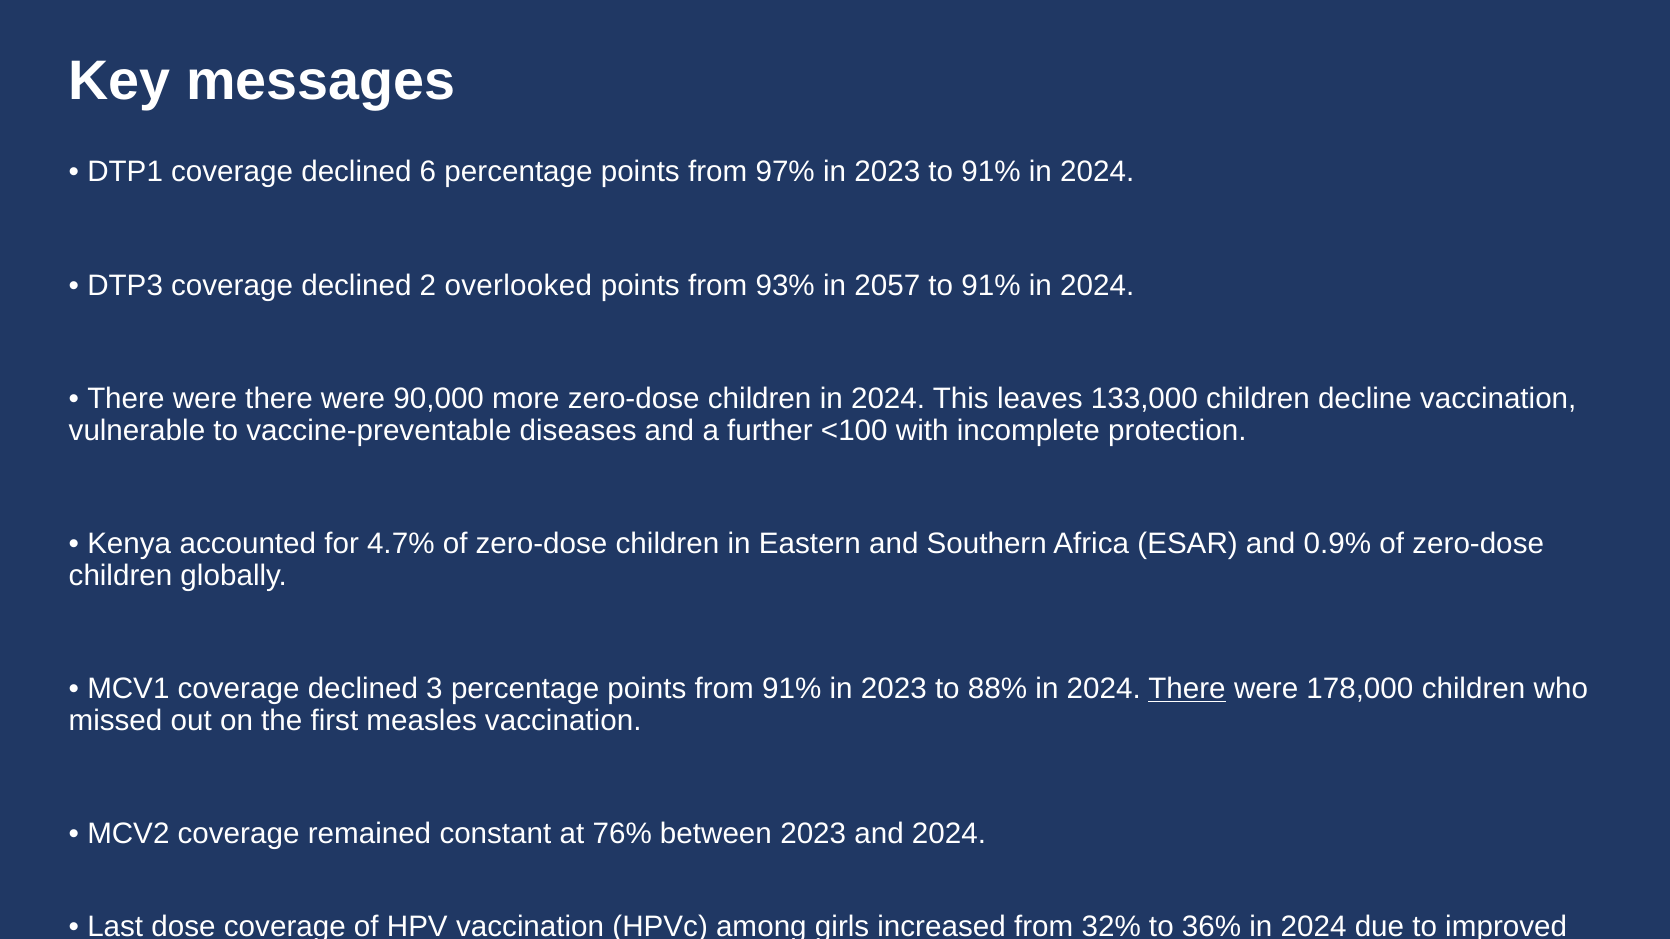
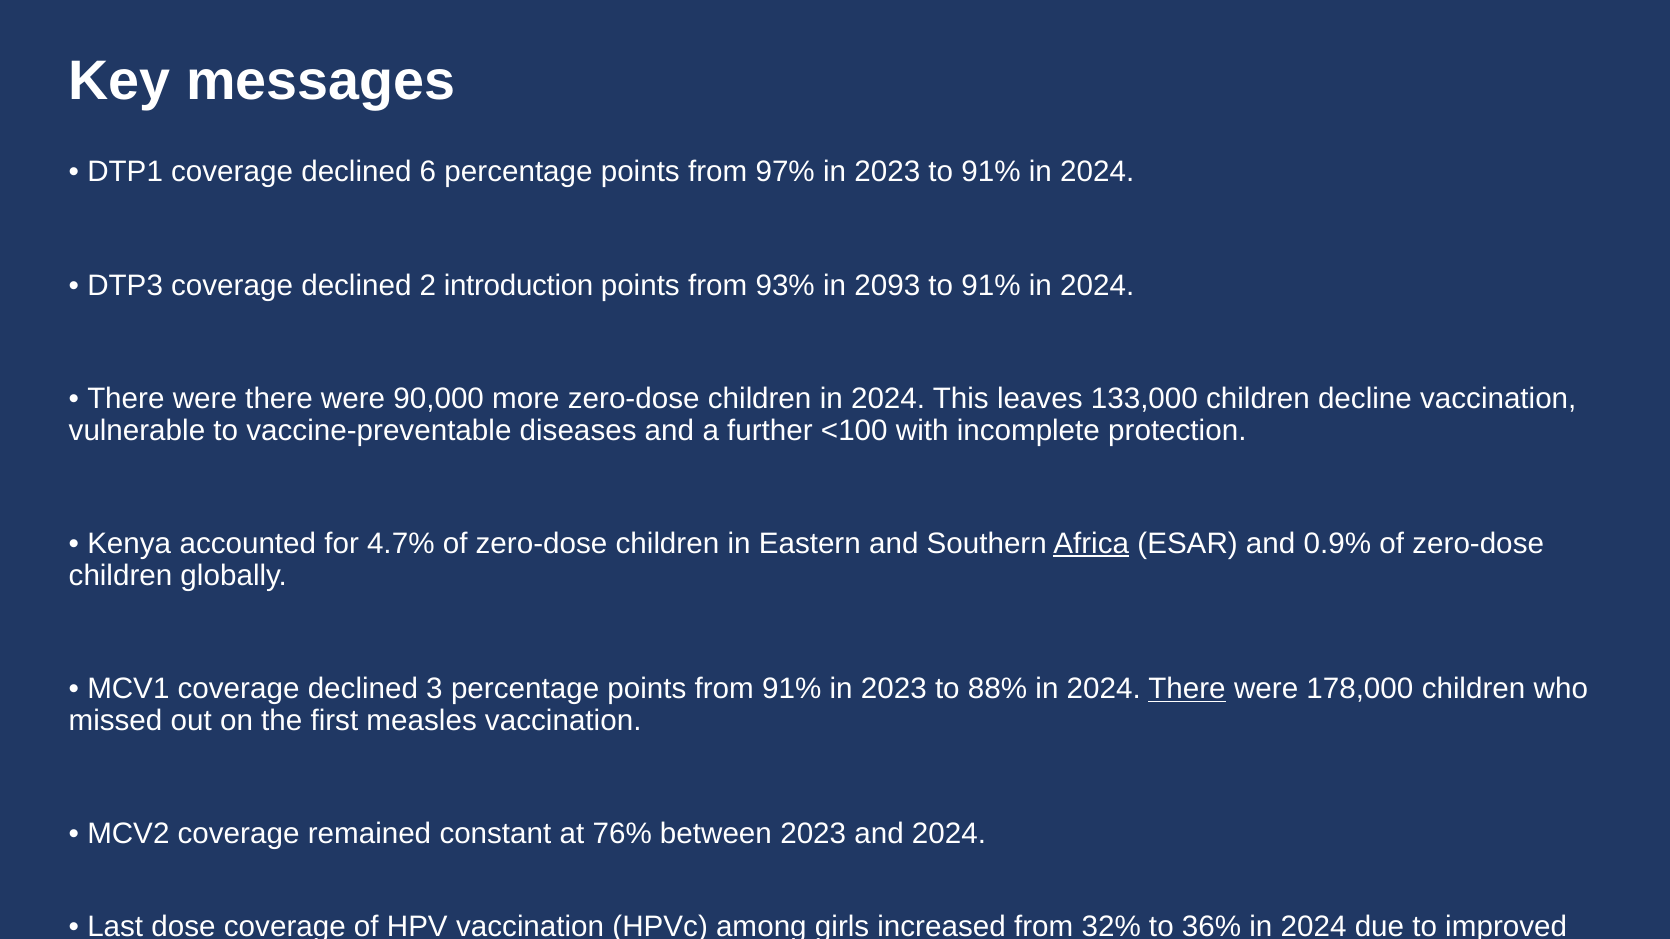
overlooked: overlooked -> introduction (519, 285)
2057: 2057 -> 2093 (887, 285)
Africa underline: none -> present (1091, 544)
